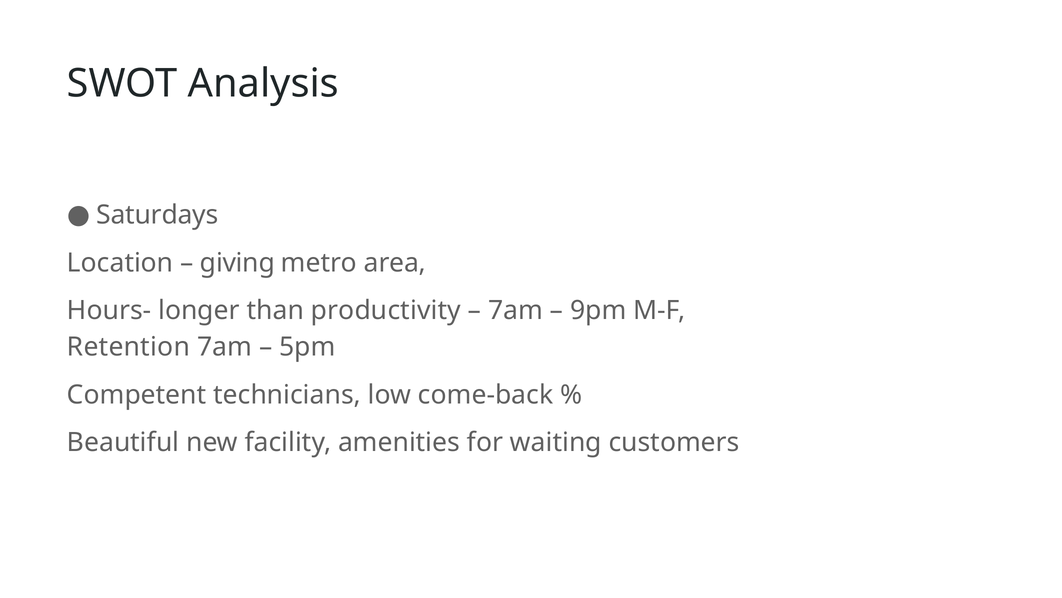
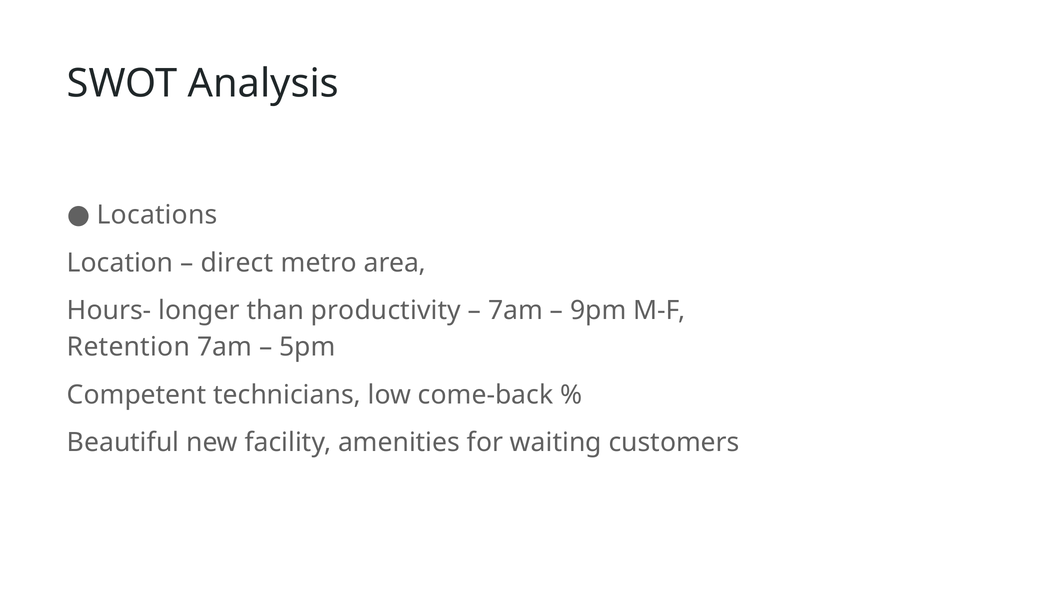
Saturdays: Saturdays -> Locations (157, 215)
giving: giving -> direct (237, 262)
